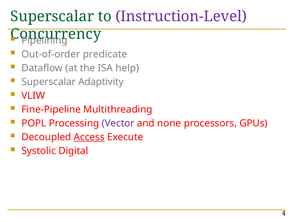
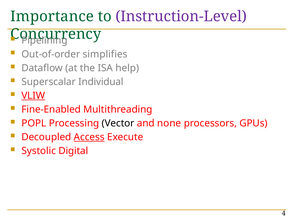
Superscalar: Superscalar -> Importance (52, 16)
predicate: predicate -> simplifies (105, 54)
Adaptivity: Adaptivity -> Individual (101, 82)
VLIW underline: none -> present (33, 96)
Fine-Pipeline: Fine-Pipeline -> Fine-Enabled (51, 109)
Vector colour: purple -> black (118, 123)
